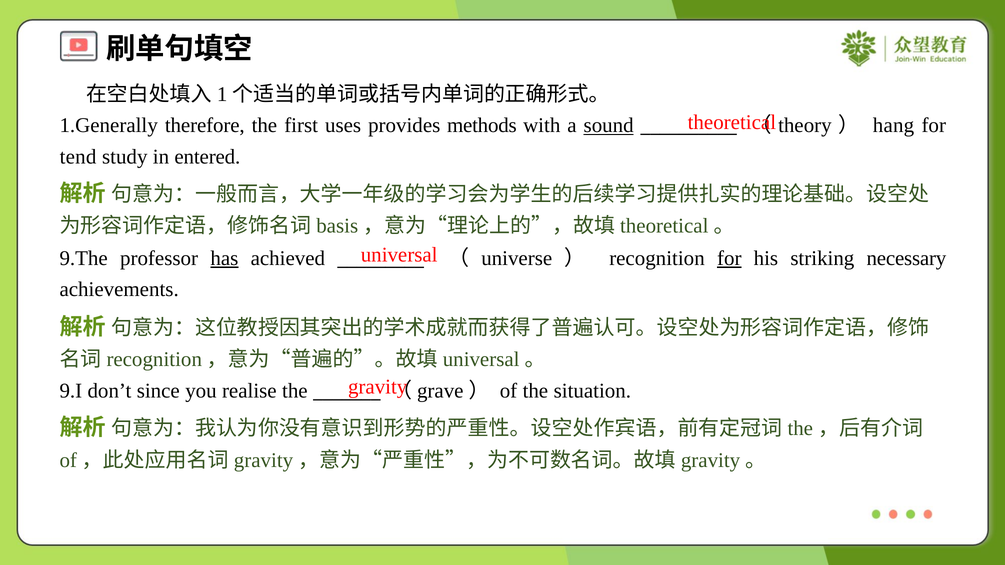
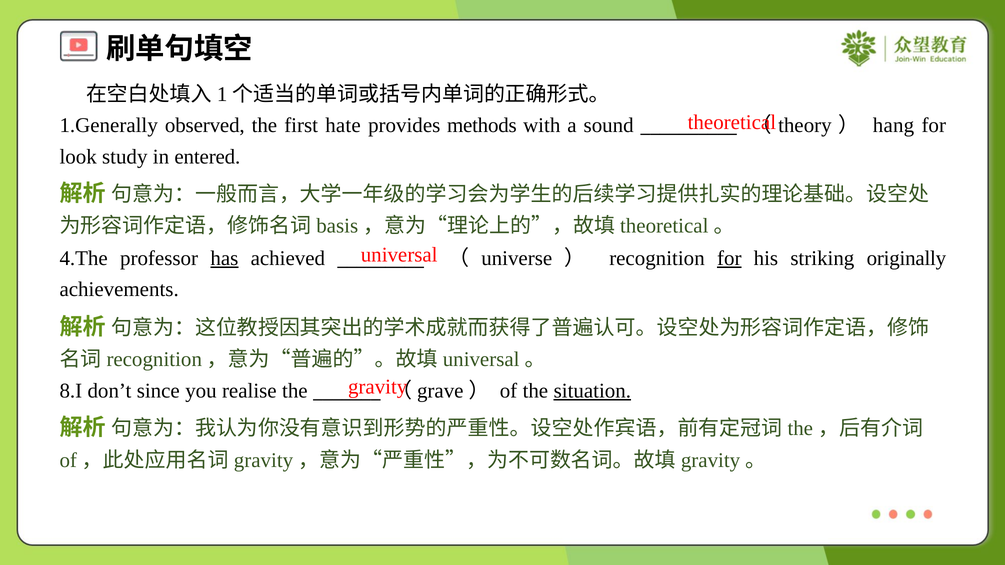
therefore: therefore -> observed (205, 126)
uses: uses -> hate (343, 126)
sound underline: present -> none (609, 126)
tend: tend -> look (78, 157)
9.The: 9.The -> 4.The (84, 258)
necessary: necessary -> originally (906, 258)
9.I: 9.I -> 8.I (71, 391)
situation underline: none -> present (592, 391)
